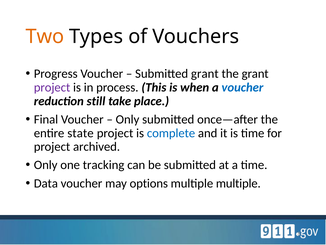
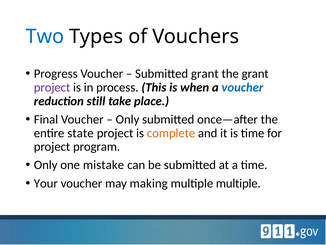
Two colour: orange -> blue (45, 37)
complete colour: blue -> orange (171, 133)
archived: archived -> program (97, 146)
tracking: tracking -> mistake (104, 165)
Data: Data -> Your (46, 183)
options: options -> making (149, 183)
